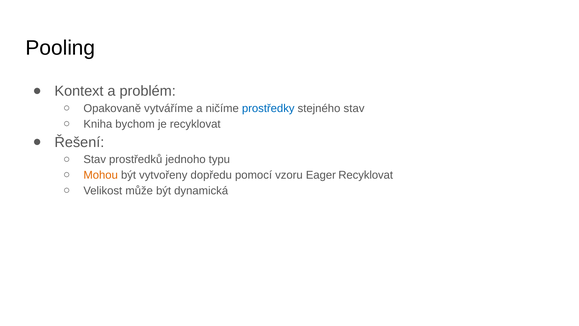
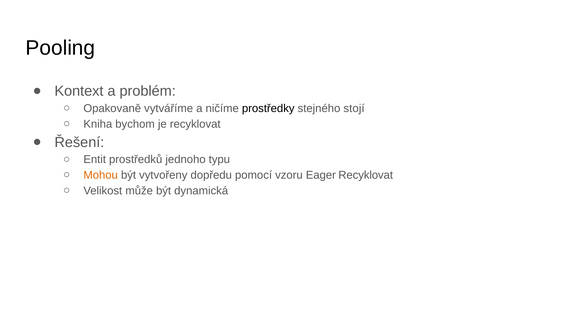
prostředky colour: blue -> black (268, 108)
stejného stav: stav -> stojí (354, 108)
Stav: Stav -> Entit (95, 159)
